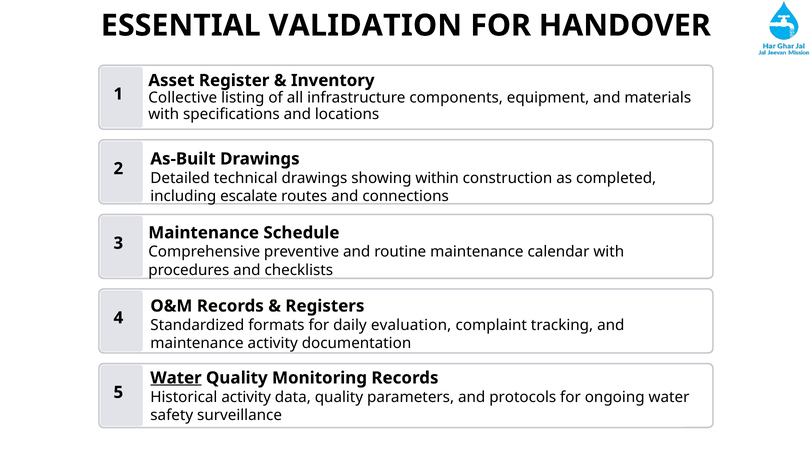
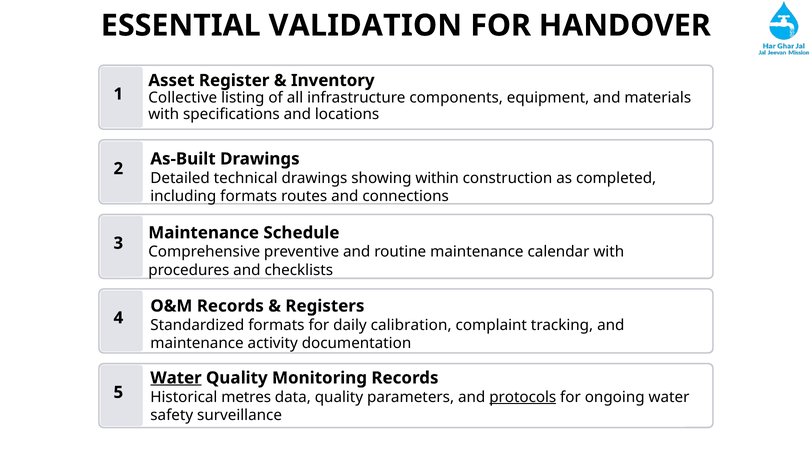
including escalate: escalate -> formats (249, 196)
evaluation: evaluation -> calibration (411, 325)
Historical activity: activity -> metres (246, 397)
protocols underline: none -> present (523, 397)
